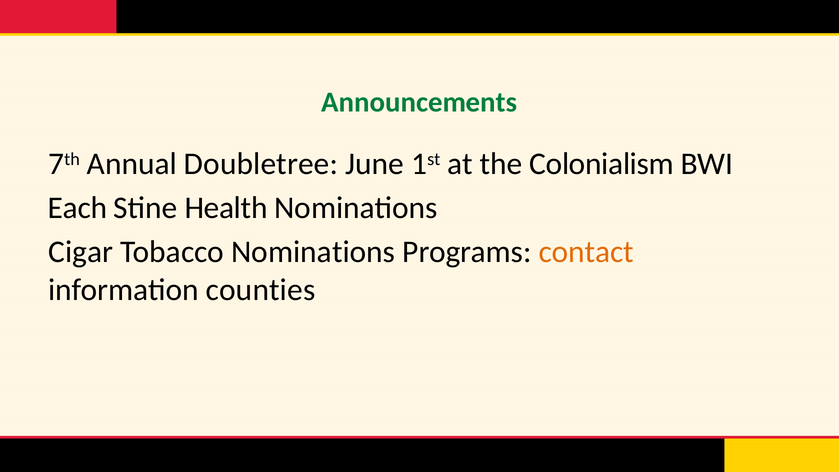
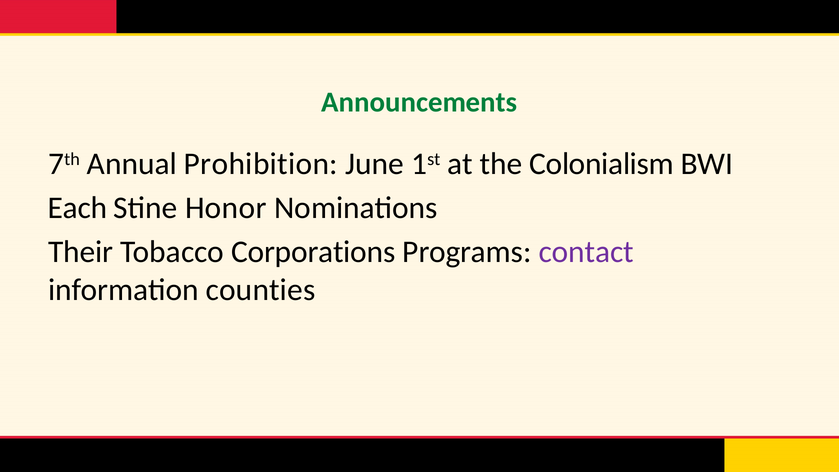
Doubletree: Doubletree -> Prohibition (261, 164)
Health: Health -> Honor (226, 208)
Cigar: Cigar -> Their (81, 252)
Tobacco Nominations: Nominations -> Corporations (313, 252)
contact colour: orange -> purple (586, 252)
